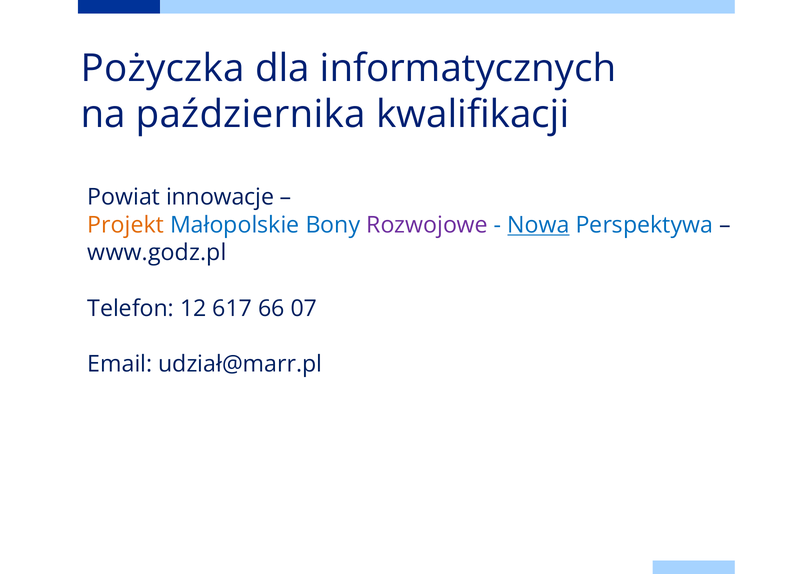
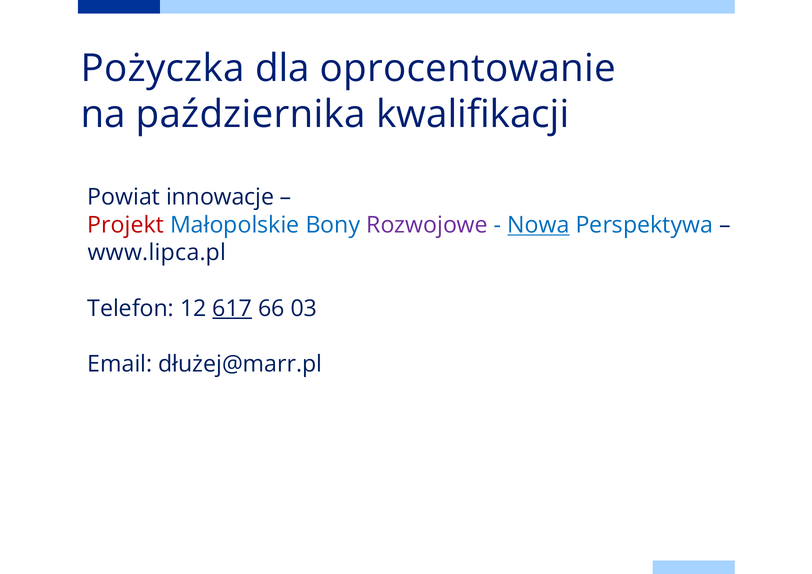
informatycznych: informatycznych -> oprocentowanie (468, 68)
Projekt colour: orange -> red (126, 225)
www.godz.pl: www.godz.pl -> www.lipca.pl (157, 253)
617 underline: none -> present (232, 309)
07: 07 -> 03 (304, 309)
udział@marr.pl: udział@marr.pl -> dłużej@marr.pl (240, 364)
